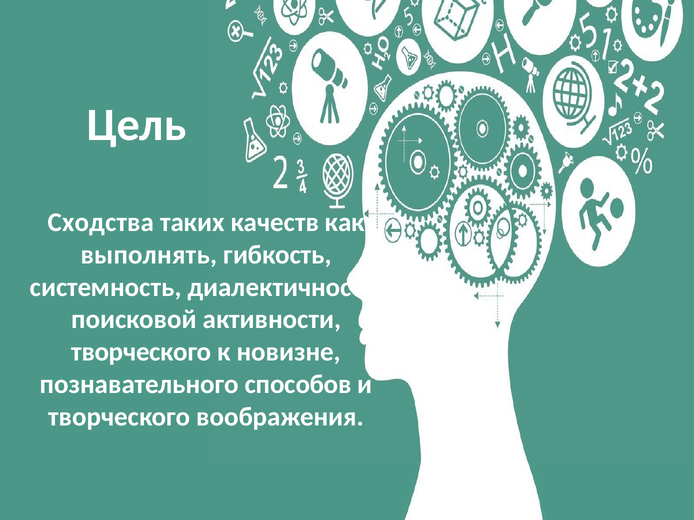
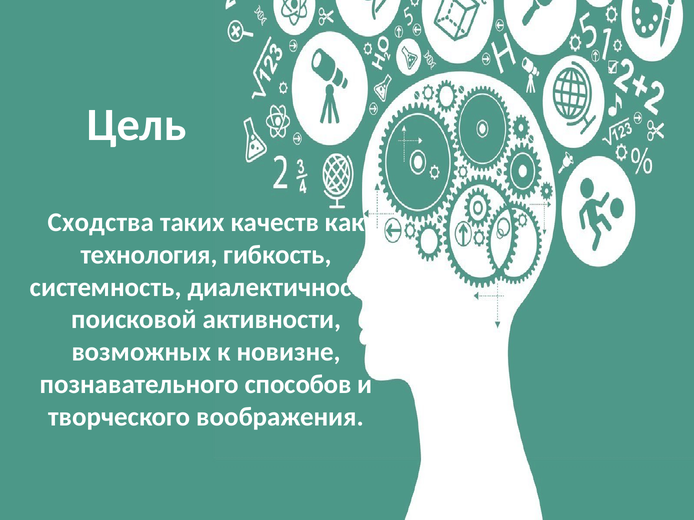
выполнять: выполнять -> технология (149, 255)
творческого: творческого -> возможных (141, 352)
